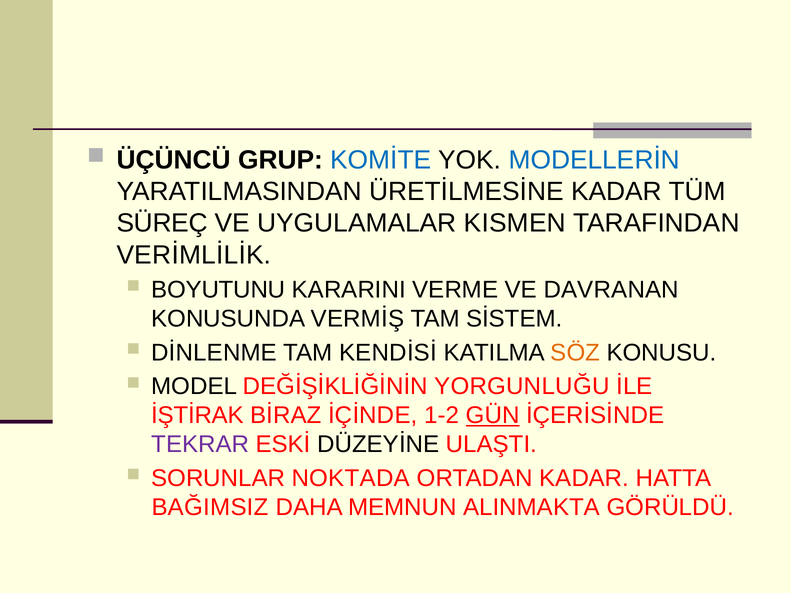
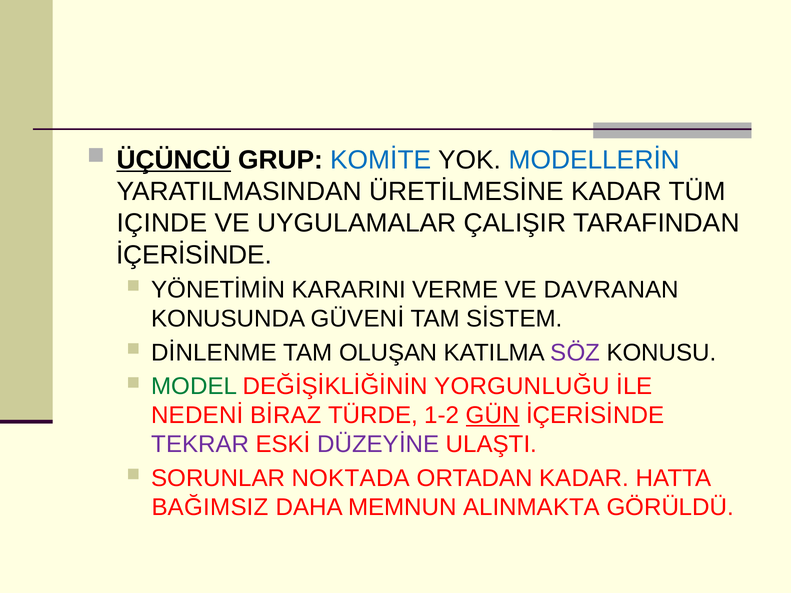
ÜÇÜNCÜ underline: none -> present (174, 160)
SÜREÇ: SÜREÇ -> IÇINDE (162, 223)
KISMEN: KISMEN -> ÇALIŞIR (515, 223)
VERİMLİLİK: VERİMLİLİK -> İÇERİSİNDE (194, 255)
BOYUTUNU: BOYUTUNU -> YÖNETİMİN (218, 290)
VERMİŞ: VERMİŞ -> GÜVENİ (358, 319)
KENDİSİ: KENDİSİ -> OLUŞAN (388, 353)
SÖZ colour: orange -> purple (575, 353)
MODEL colour: black -> green (194, 387)
İŞTİRAK: İŞTİRAK -> NEDENİ (197, 416)
İÇİNDE: İÇİNDE -> TÜRDE (373, 416)
DÜZEYİNE colour: black -> purple (378, 445)
